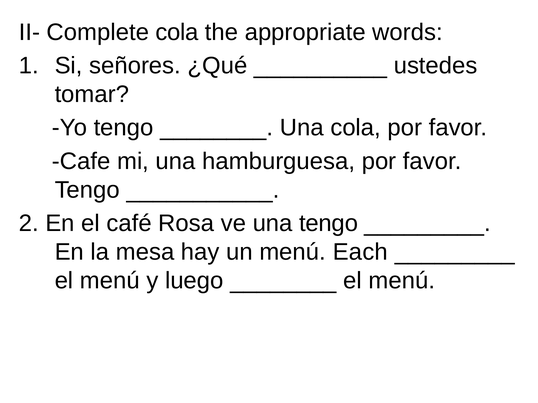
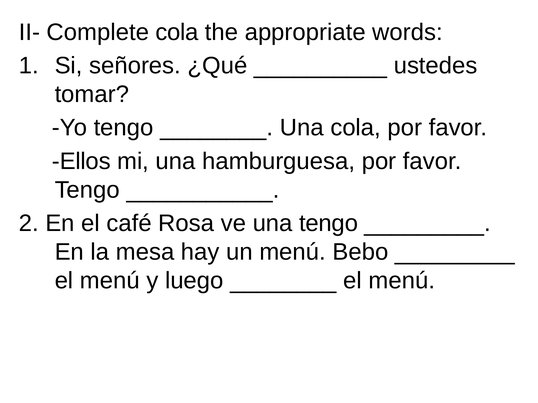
Cafe: Cafe -> Ellos (81, 161)
Each: Each -> Bebo (360, 252)
